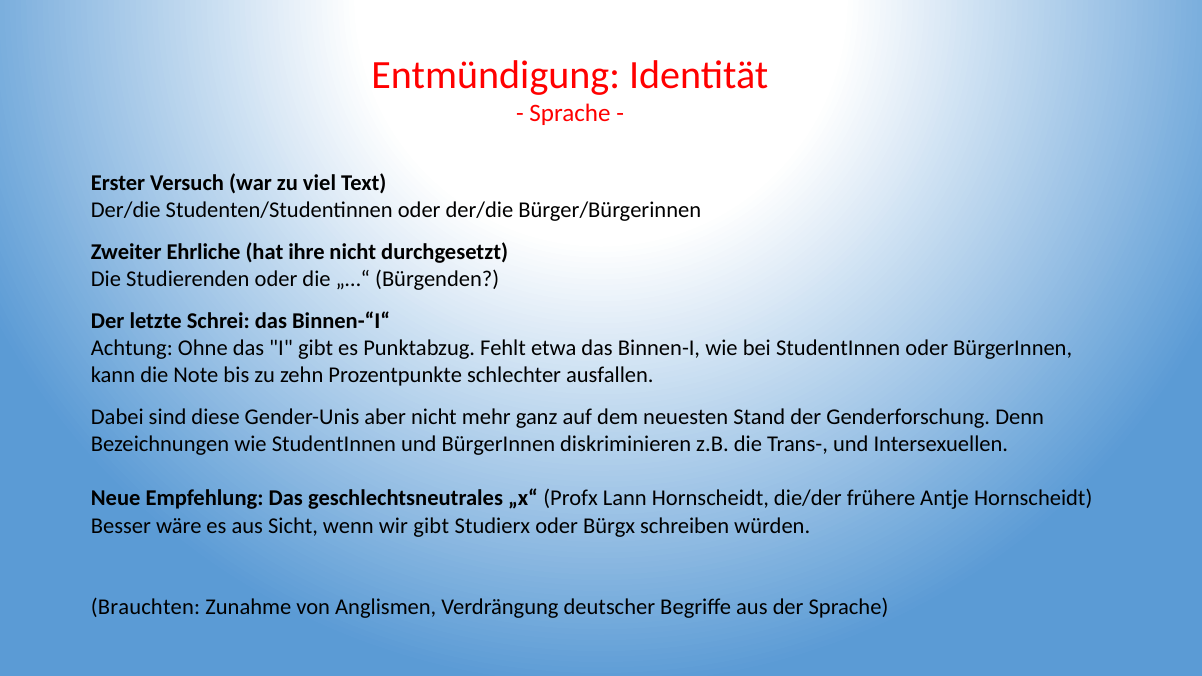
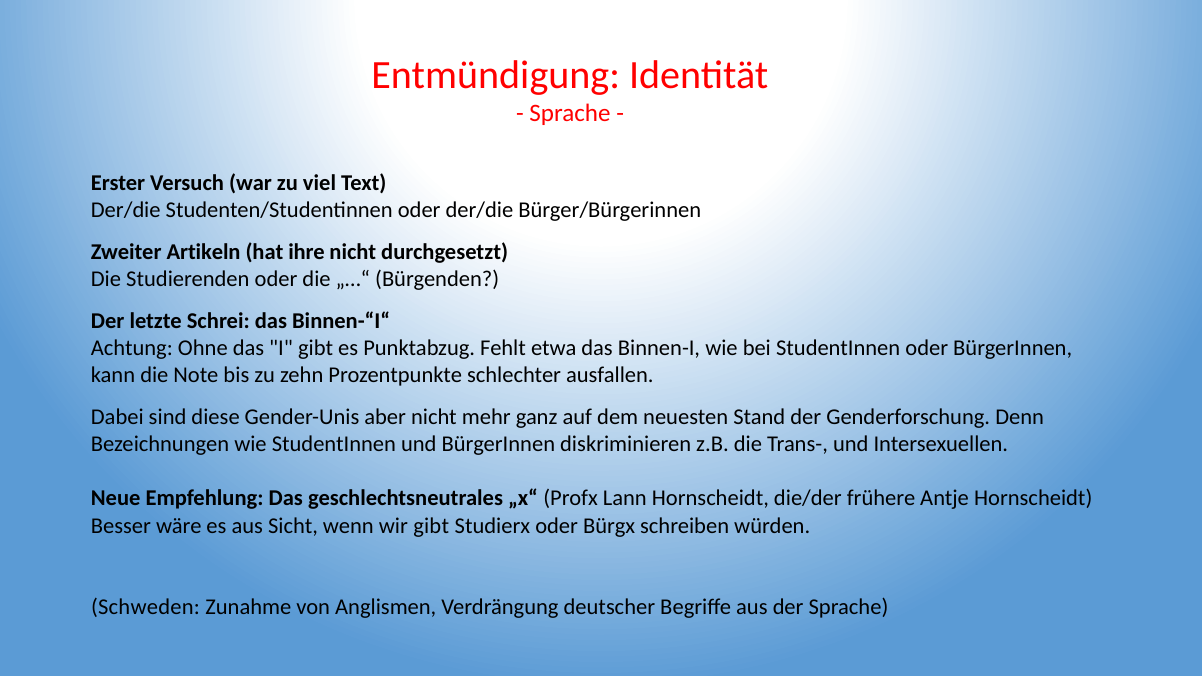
Ehrliche: Ehrliche -> Artikeln (204, 252)
Brauchten: Brauchten -> Schweden (145, 607)
